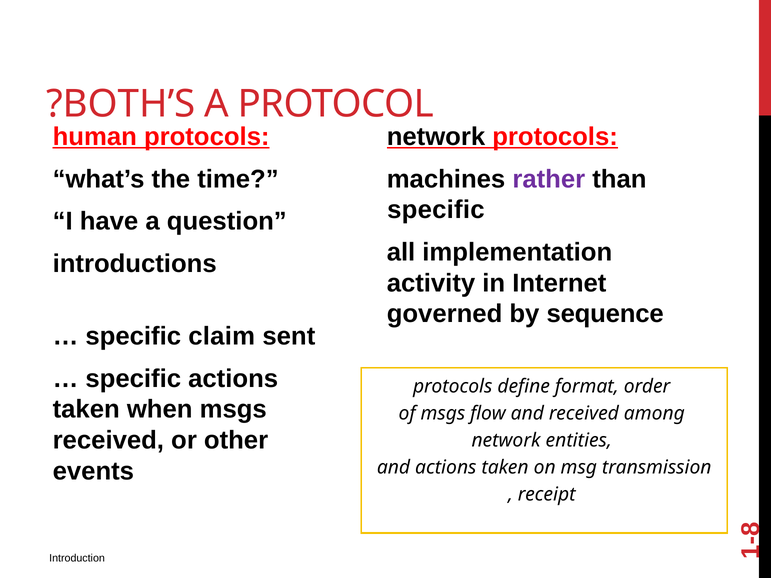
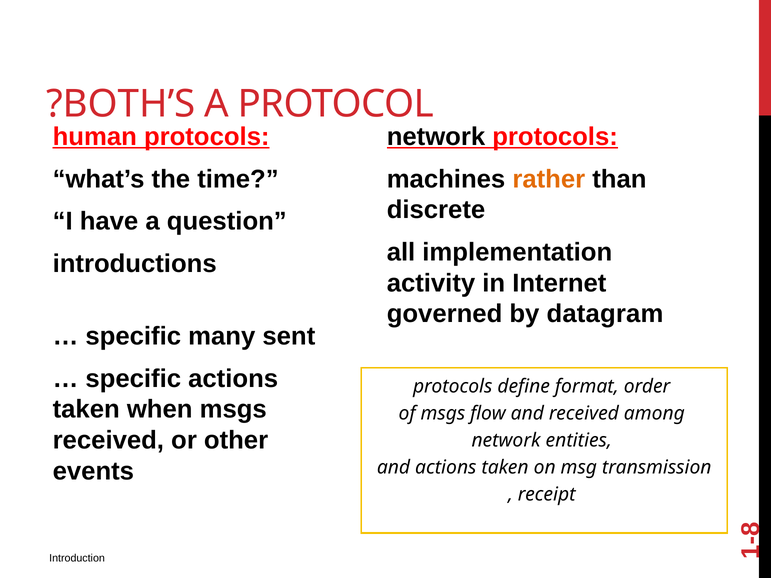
rather colour: purple -> orange (549, 179)
specific: specific -> discrete (436, 210)
sequence: sequence -> datagram (605, 314)
claim: claim -> many (222, 336)
